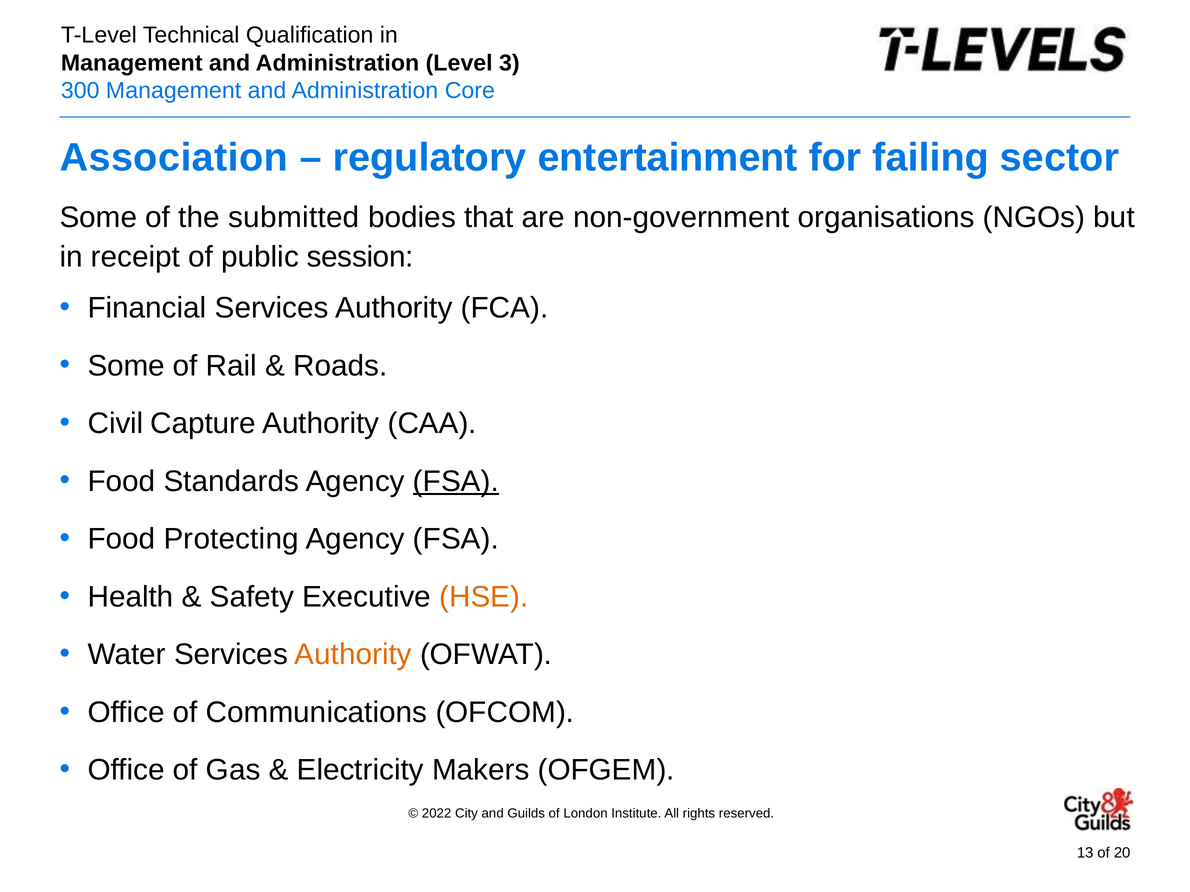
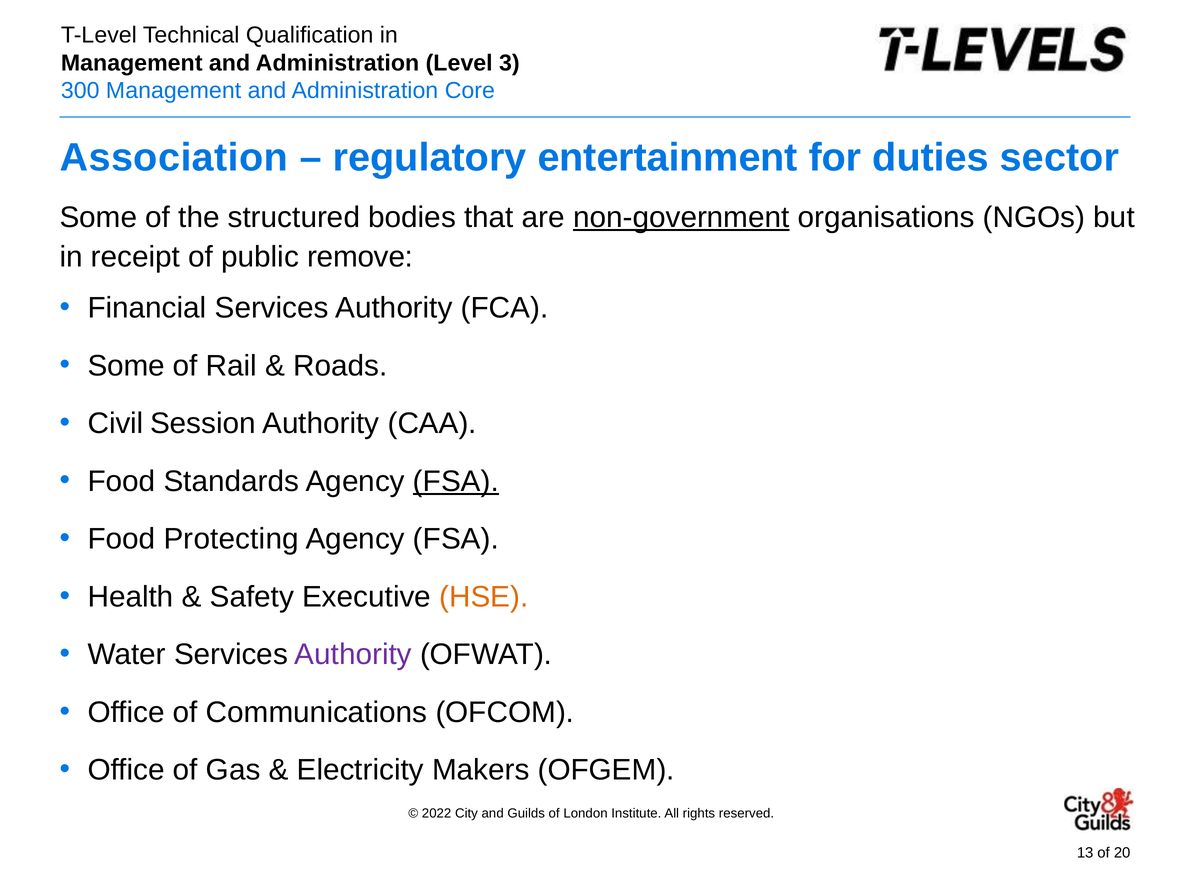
failing: failing -> duties (931, 158)
submitted: submitted -> structured (294, 217)
non-government underline: none -> present (681, 217)
session: session -> remove (360, 257)
Capture: Capture -> Session (203, 424)
Authority colour: orange -> purple (353, 655)
